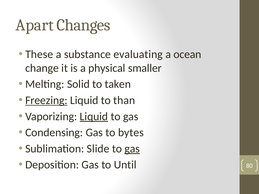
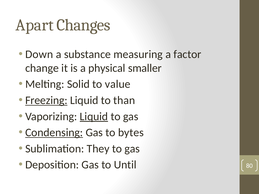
These: These -> Down (39, 54)
evaluating: evaluating -> measuring (138, 54)
ocean: ocean -> factor (187, 54)
taken: taken -> value (118, 84)
Condensing underline: none -> present (54, 133)
Slide: Slide -> They (98, 149)
gas underline: present -> none (132, 149)
